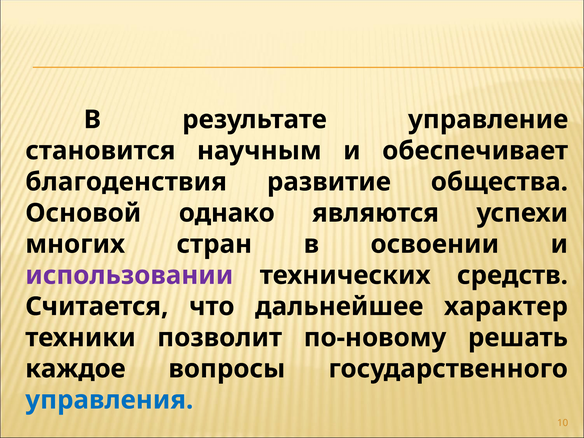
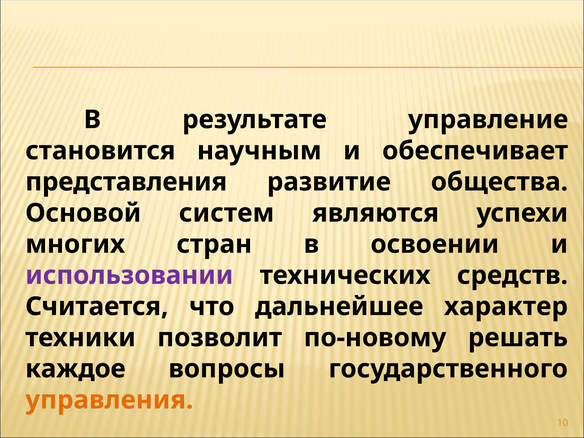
благоденствия: благоденствия -> представления (126, 182)
однако: однако -> систем (227, 213)
управления colour: blue -> orange (109, 400)
